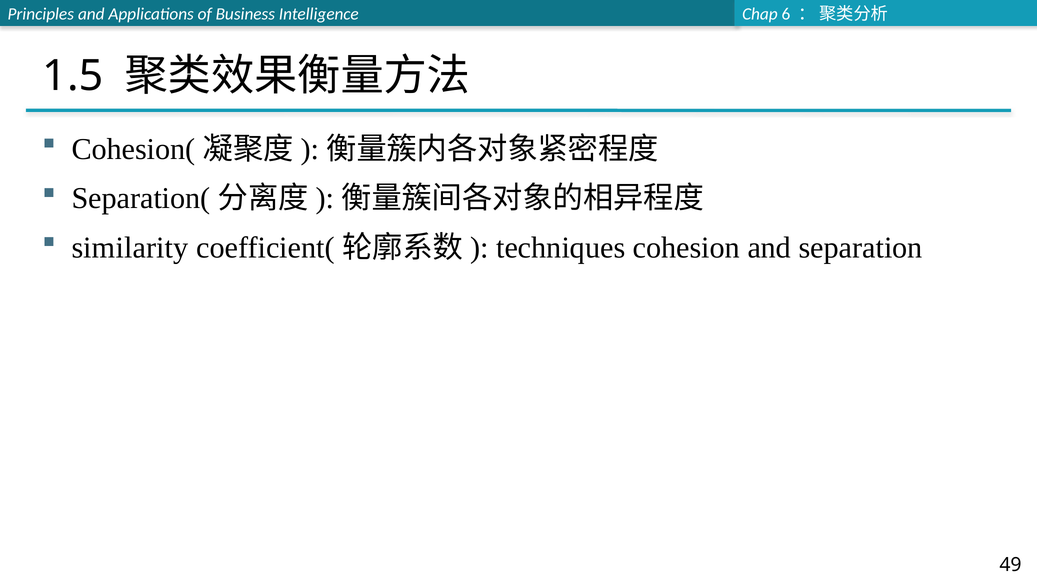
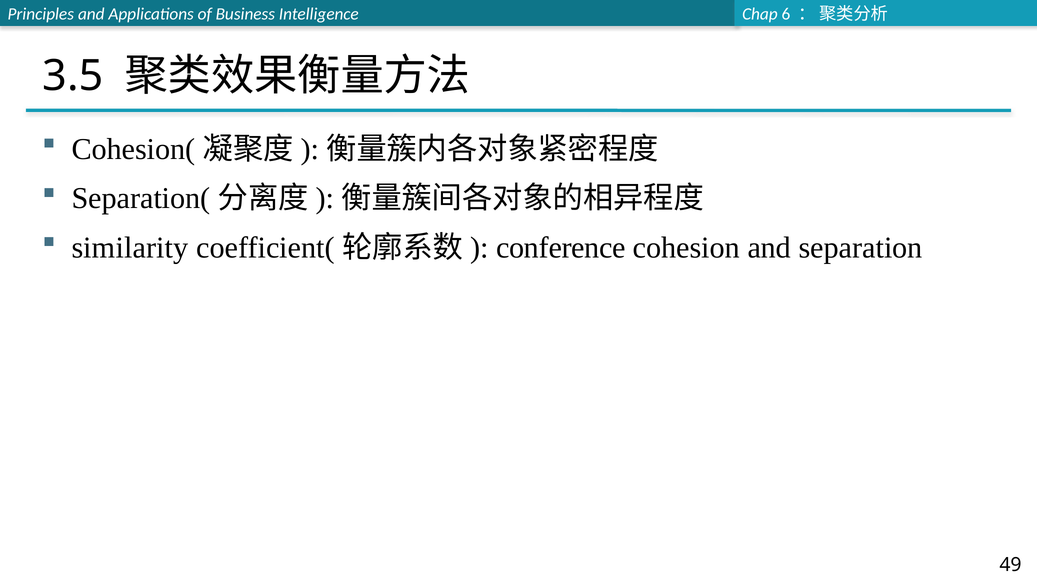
1.5: 1.5 -> 3.5 (73, 76)
techniques: techniques -> conference (561, 248)
